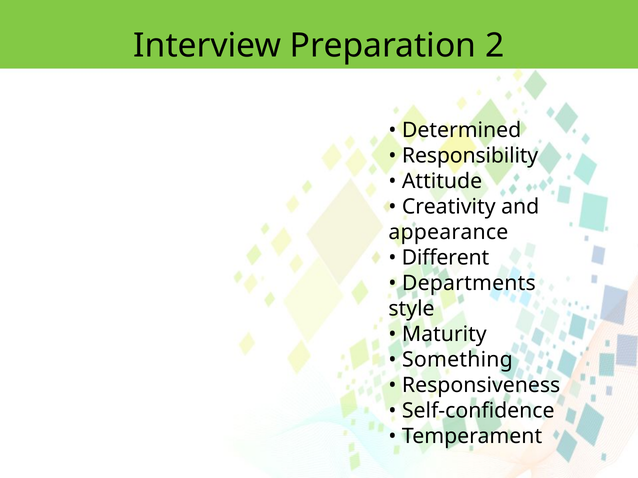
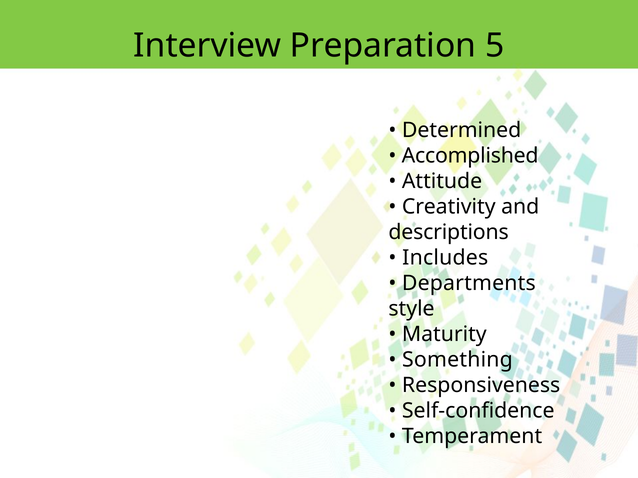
2: 2 -> 5 (495, 46)
Responsibility: Responsibility -> Accomplished (470, 156)
appearance: appearance -> descriptions (449, 233)
Different: Different -> Includes (445, 258)
